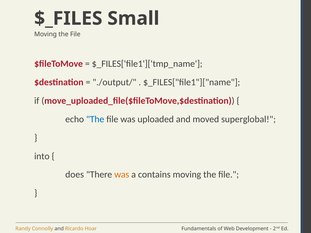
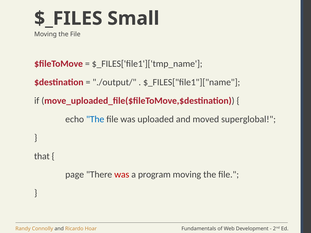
into: into -> that (42, 156)
does: does -> page (75, 175)
was colour: orange -> red (122, 175)
contains: contains -> program (154, 175)
